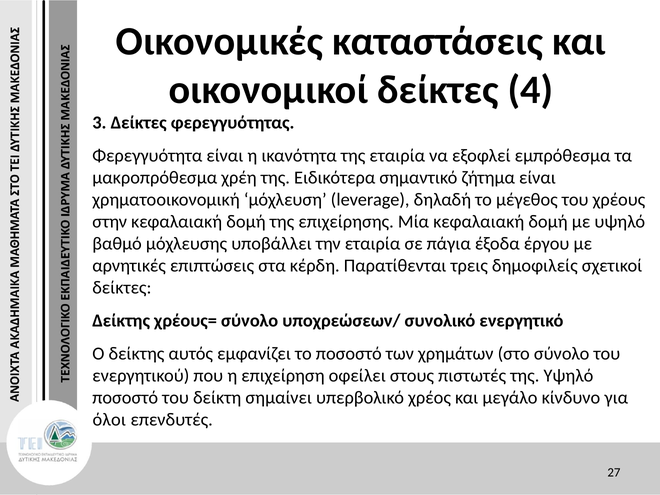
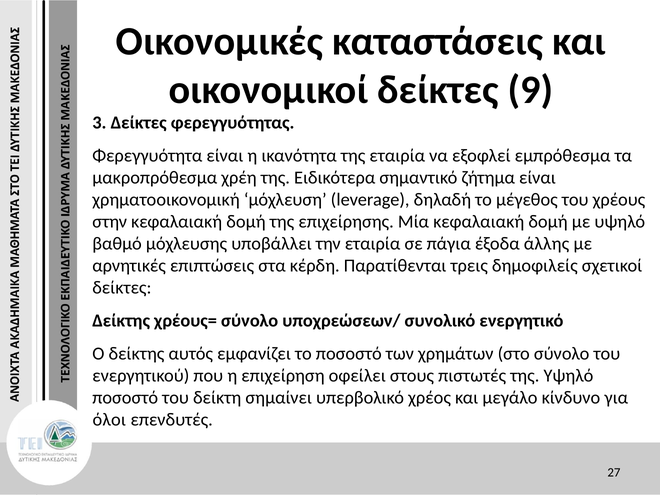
4: 4 -> 9 (531, 90)
έργου: έργου -> άλλης (547, 244)
